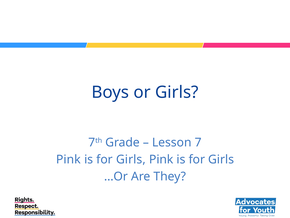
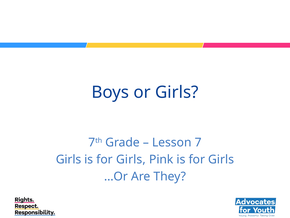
Pink: Pink -> Girls (69, 159)
